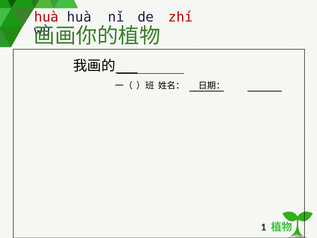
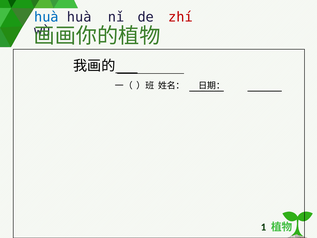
huà colour: red -> blue (46, 17)
